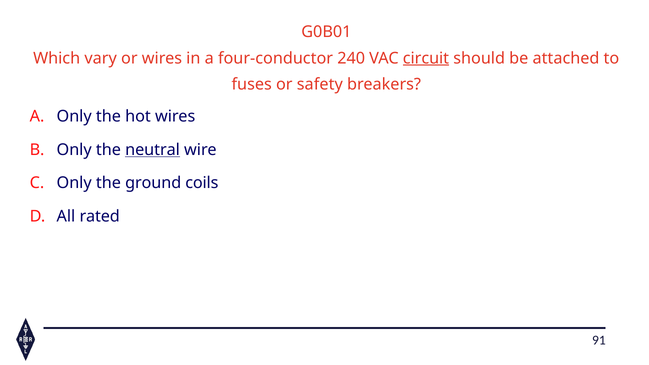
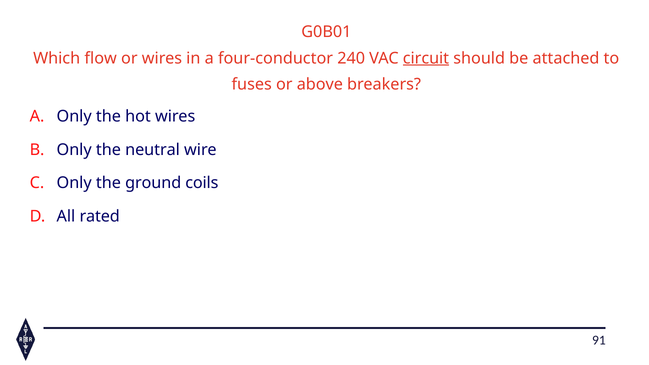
vary: vary -> flow (101, 58)
safety: safety -> above (320, 85)
neutral underline: present -> none (153, 150)
